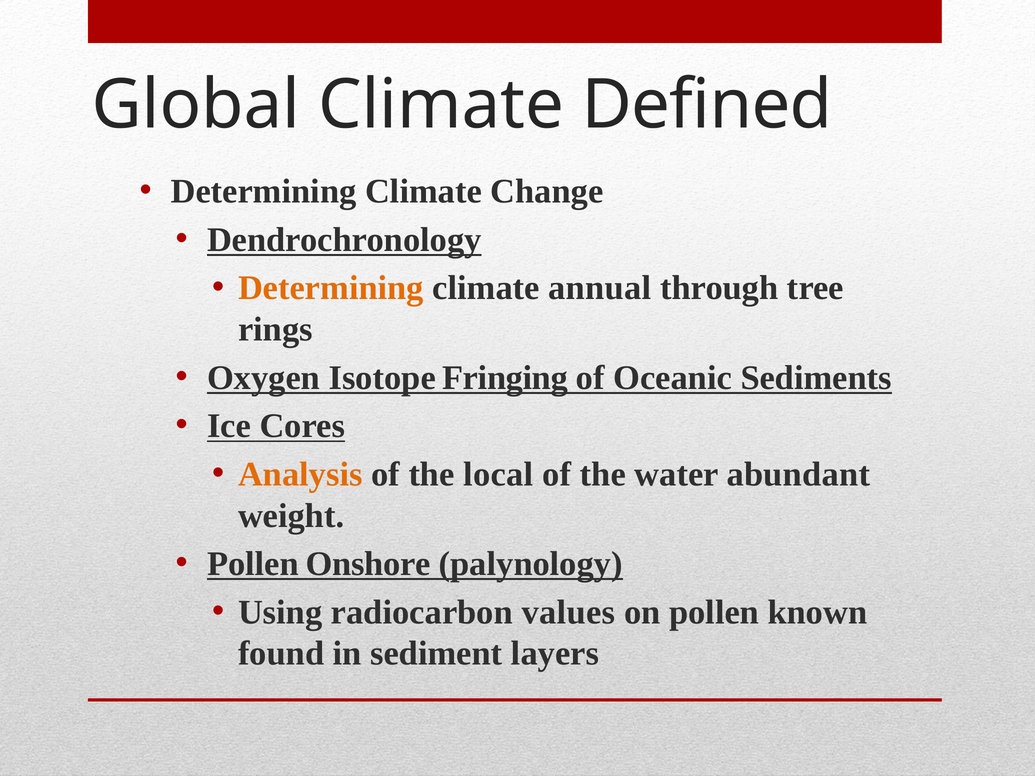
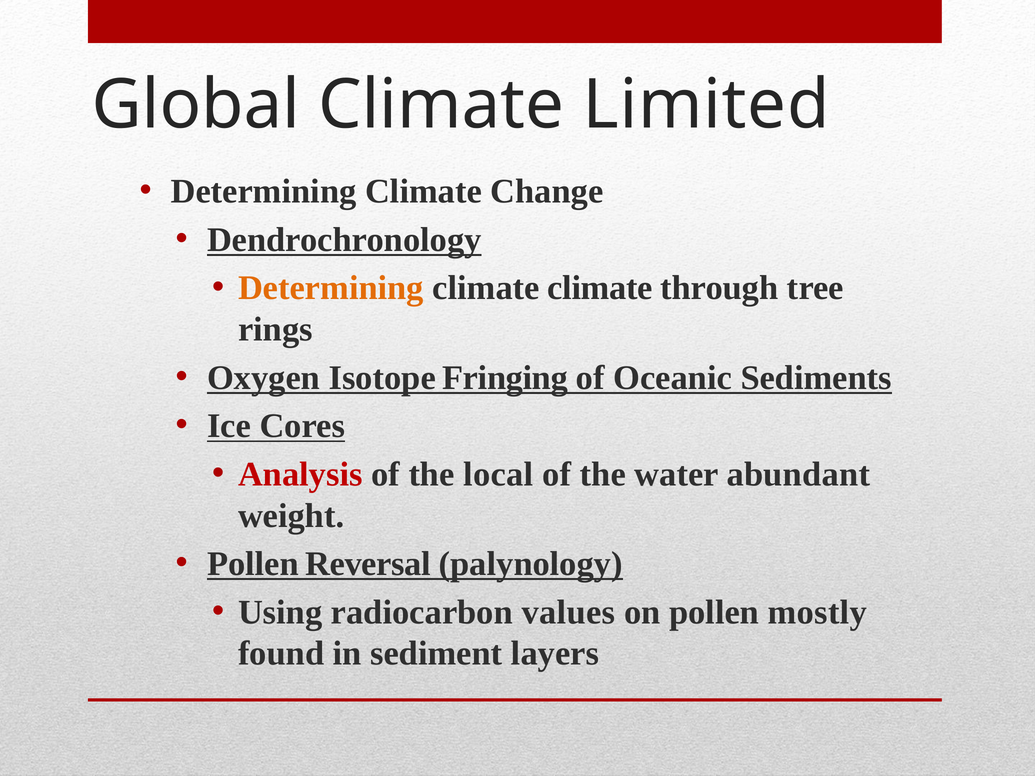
Defined: Defined -> Limited (706, 105)
climate annual: annual -> climate (600, 288)
Analysis colour: orange -> red (300, 474)
Onshore: Onshore -> Reversal (368, 564)
known: known -> mostly (817, 612)
